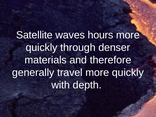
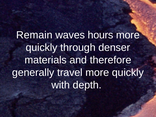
Satellite: Satellite -> Remain (34, 35)
